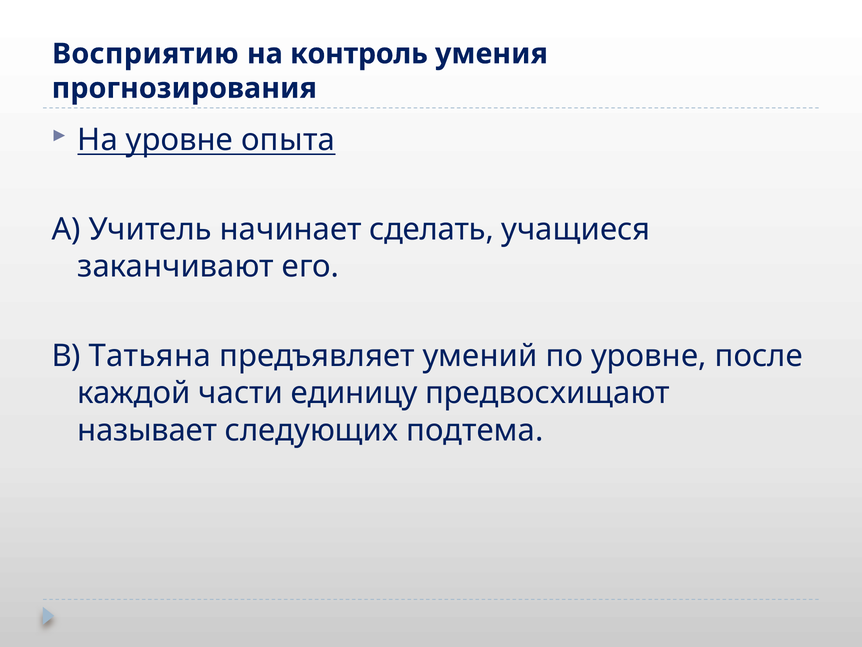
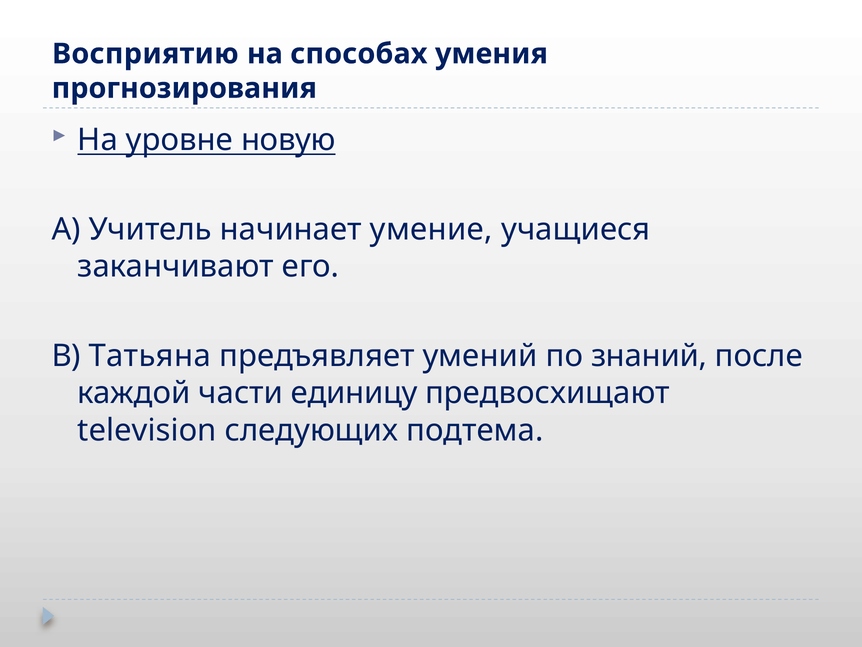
контроль: контроль -> способах (359, 54)
опыта: опыта -> новую (288, 140)
сделать: сделать -> умение (431, 229)
по уровне: уровне -> знаний (649, 355)
называет: называет -> television (147, 430)
